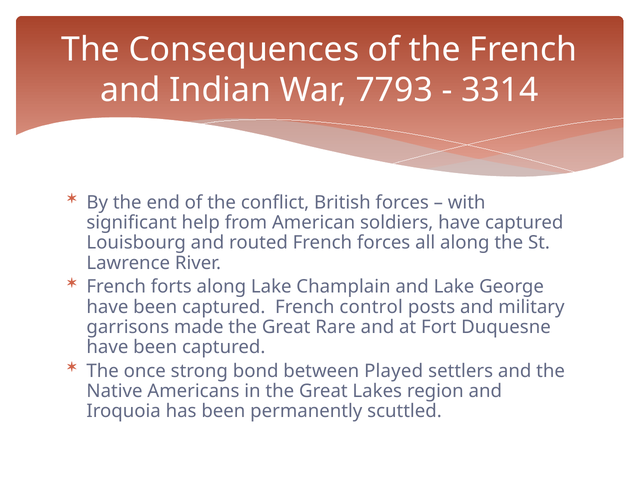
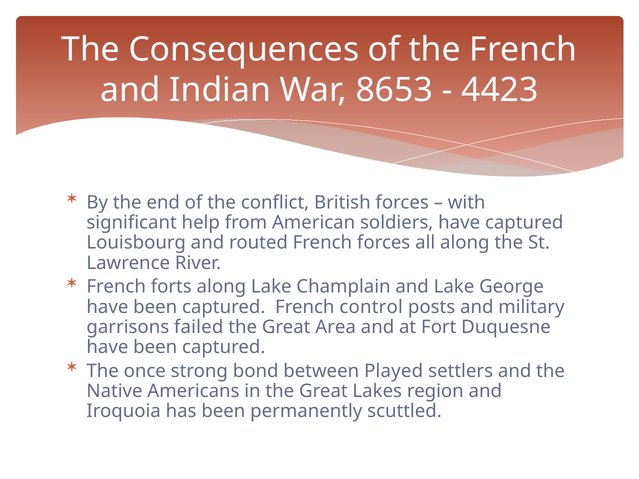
7793: 7793 -> 8653 (394, 90)
3314: 3314 -> 4423 (500, 90)
made: made -> failed (199, 327)
Rare: Rare -> Area (336, 327)
